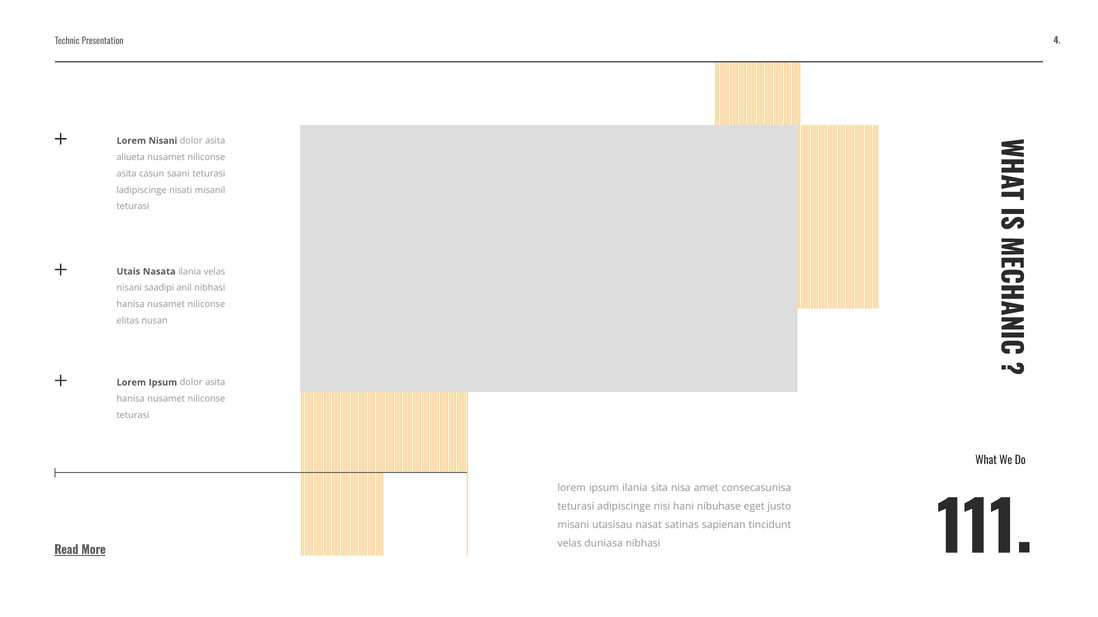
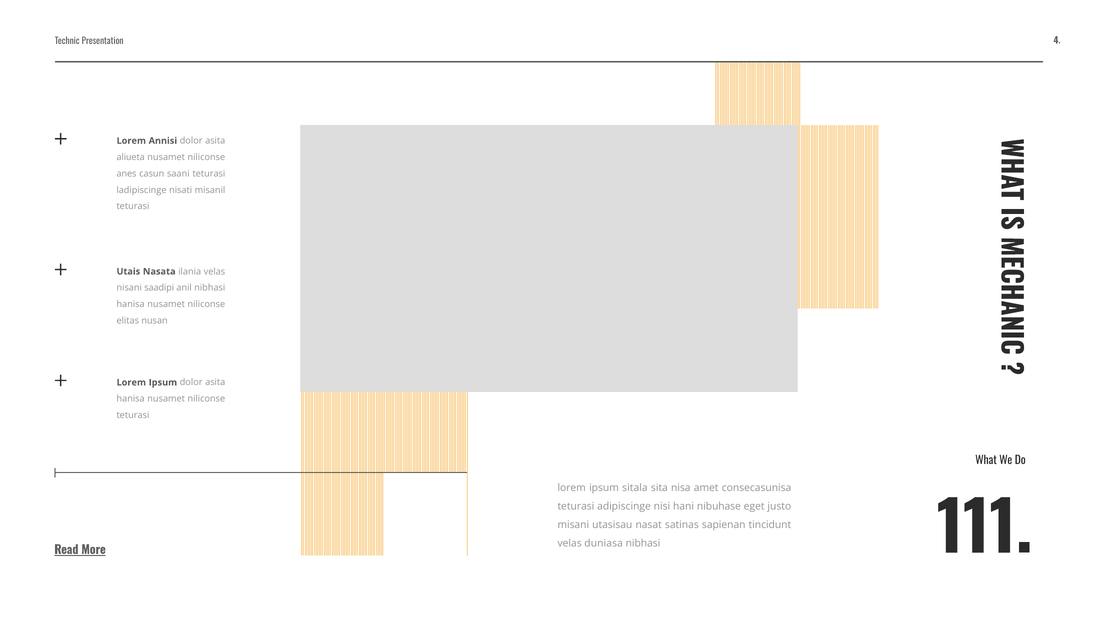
Lorem Nisani: Nisani -> Annisi (163, 141)
asita: asita -> anes (126, 174)
ipsum ilania: ilania -> sitala (635, 488)
